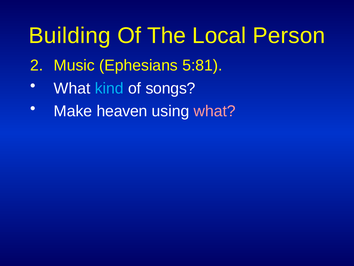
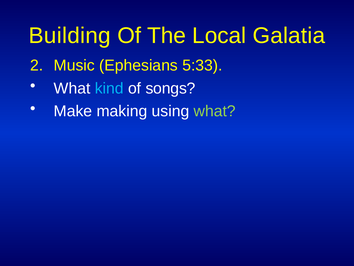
Person: Person -> Galatia (289, 36)
5:81: 5:81 -> 5:33 (202, 65)
heaven: heaven -> making (122, 111)
what colour: pink -> light green (215, 111)
